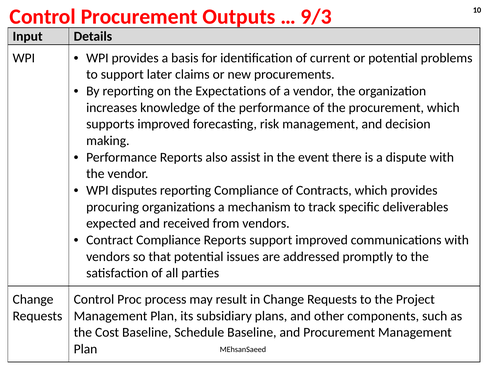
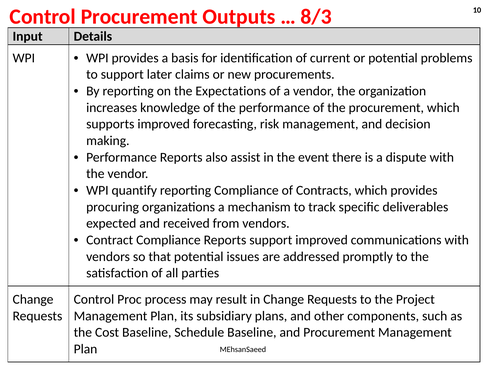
9/3: 9/3 -> 8/3 (316, 17)
disputes: disputes -> quantify (134, 190)
